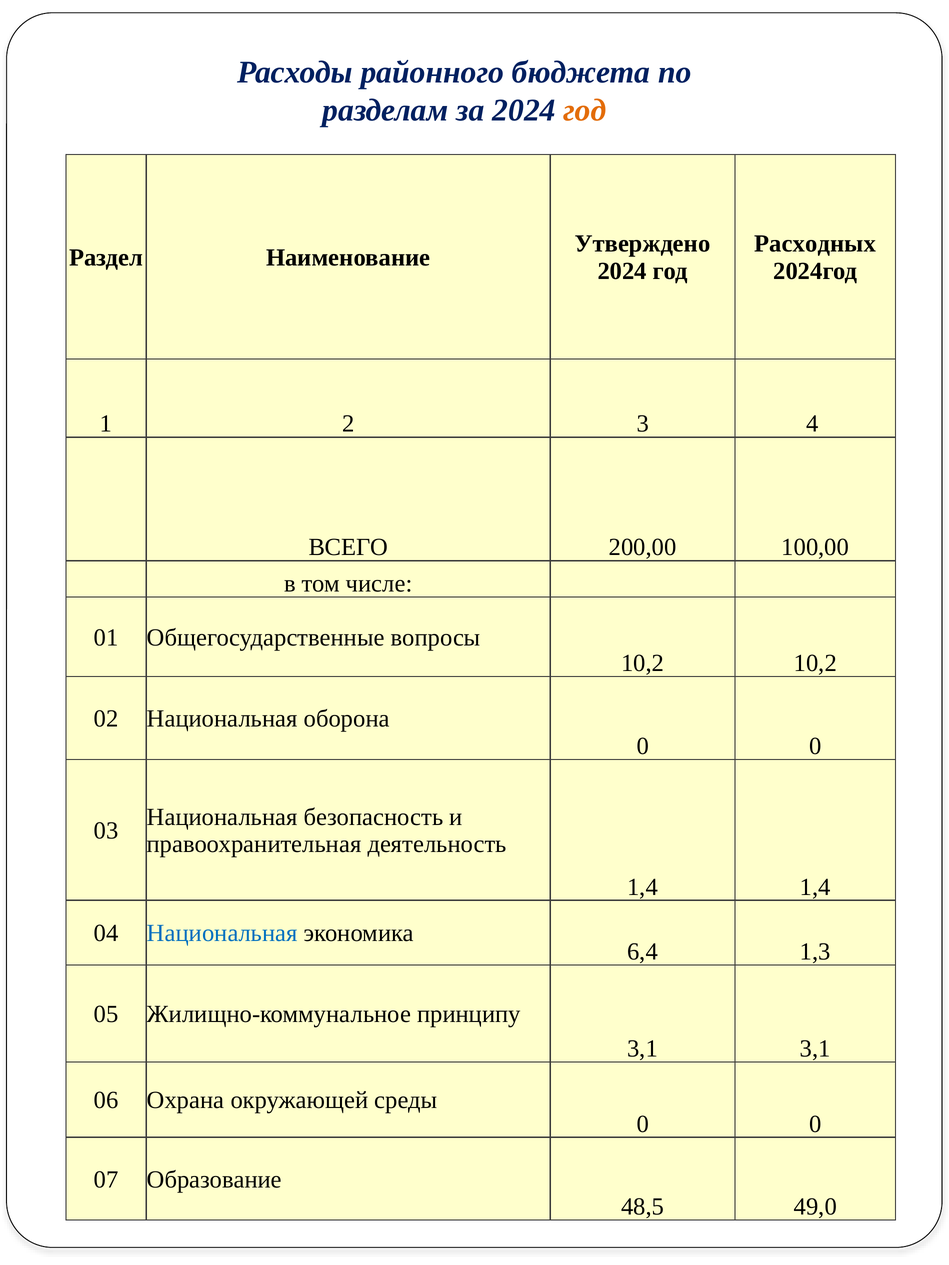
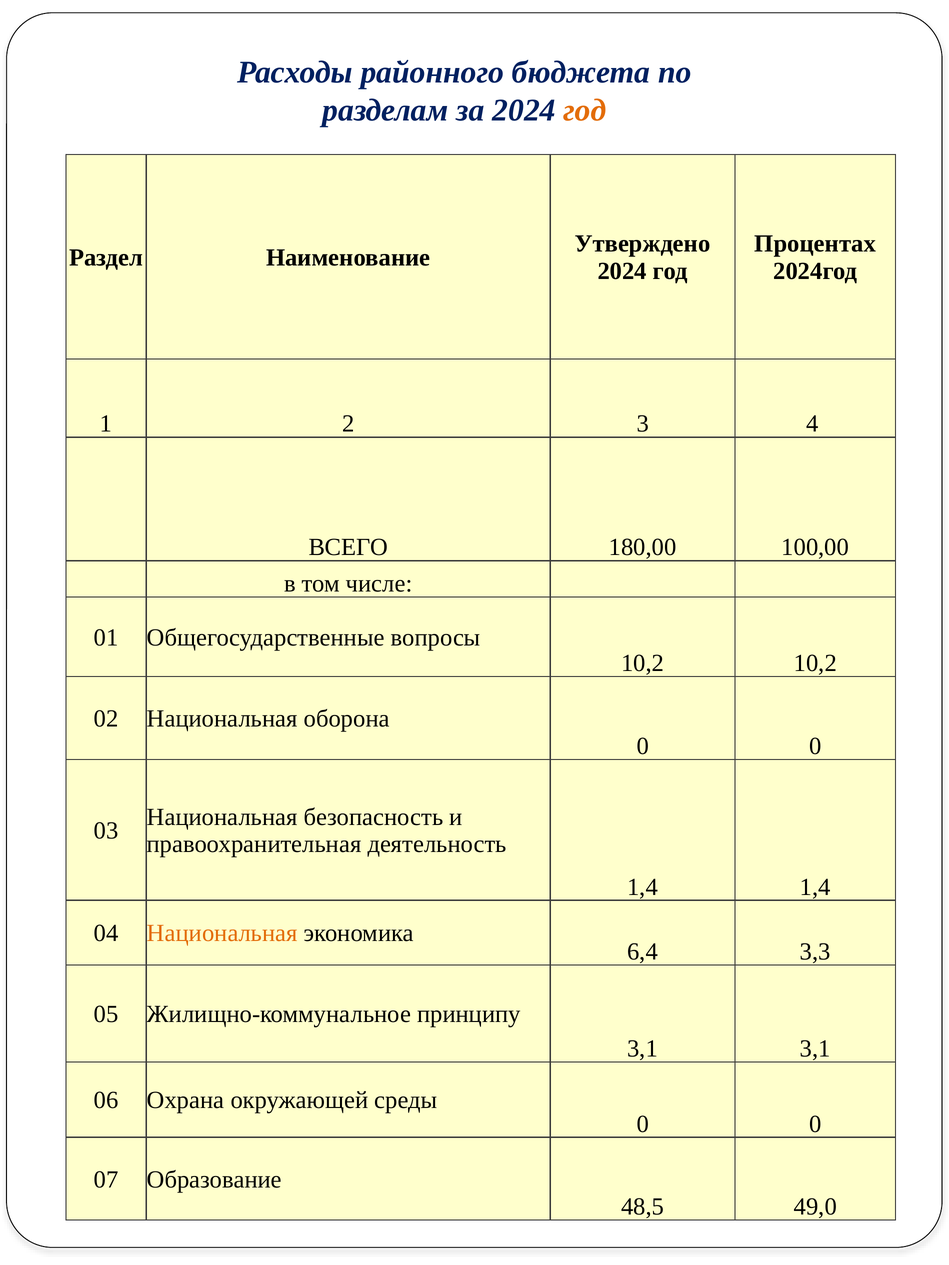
Расходных: Расходных -> Процентах (815, 244)
200,00: 200,00 -> 180,00 (643, 547)
Национальная colour: blue -> orange (222, 934)
1,3: 1,3 -> 3,3 (815, 952)
